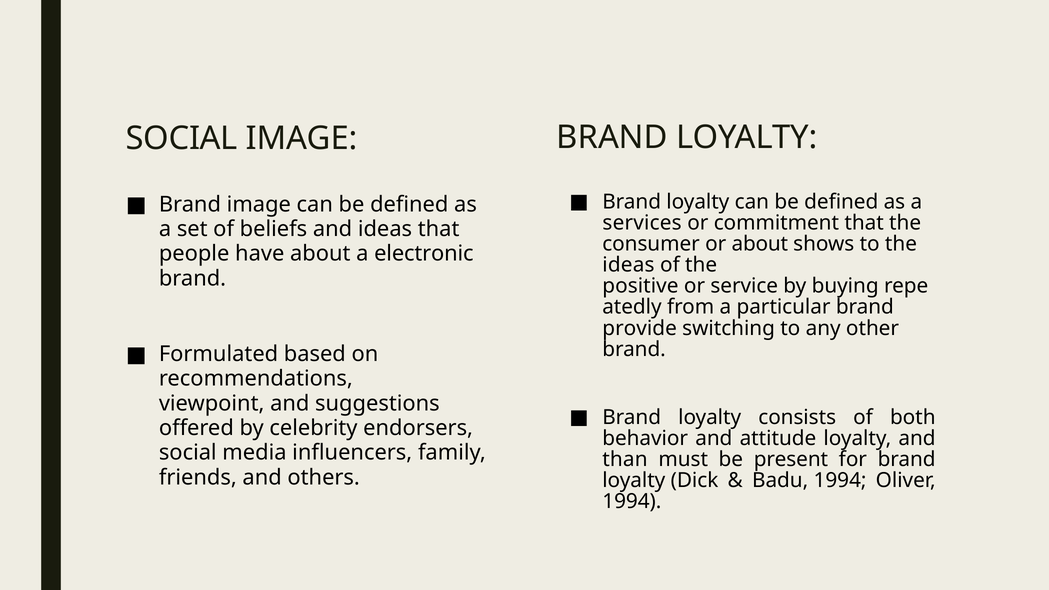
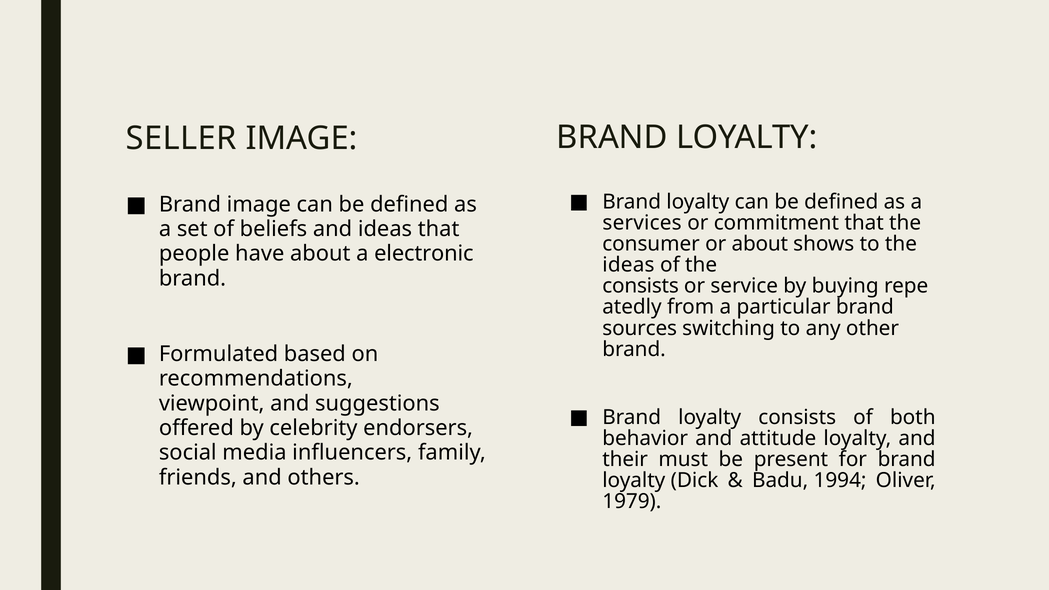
SOCIAL: SOCIAL -> SELLER (181, 138)
positive: positive -> consists (641, 286)
provide: provide -> sources (640, 328)
than: than -> their (625, 459)
1994: 1994 -> 1979 (632, 501)
